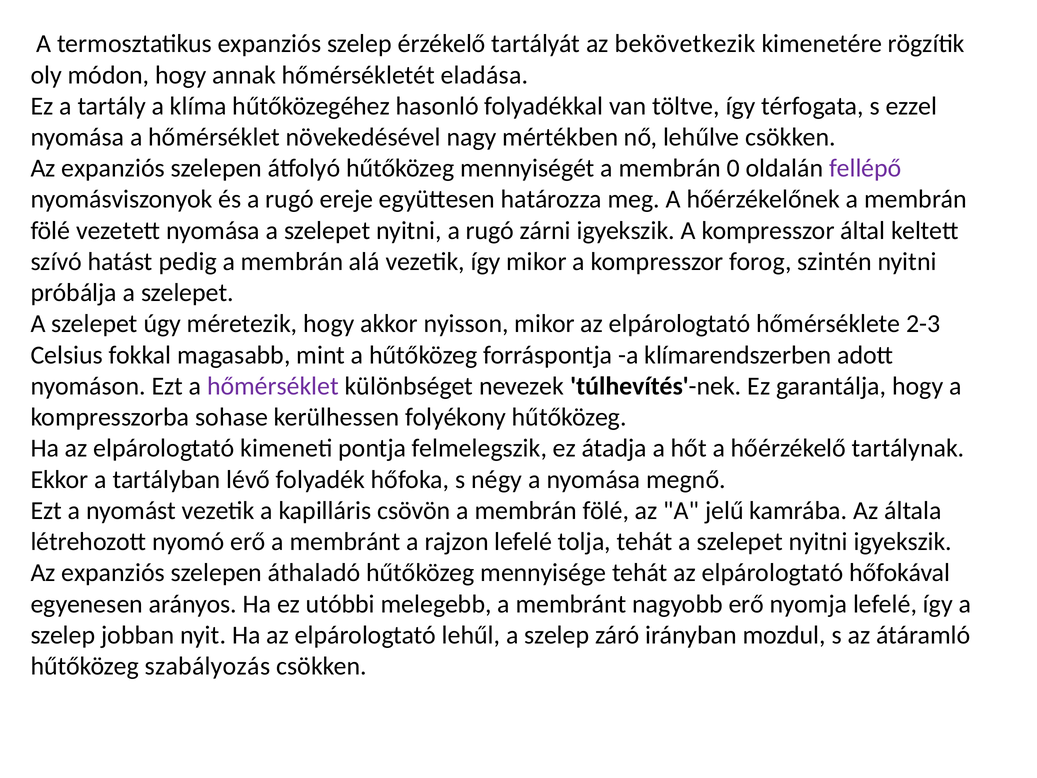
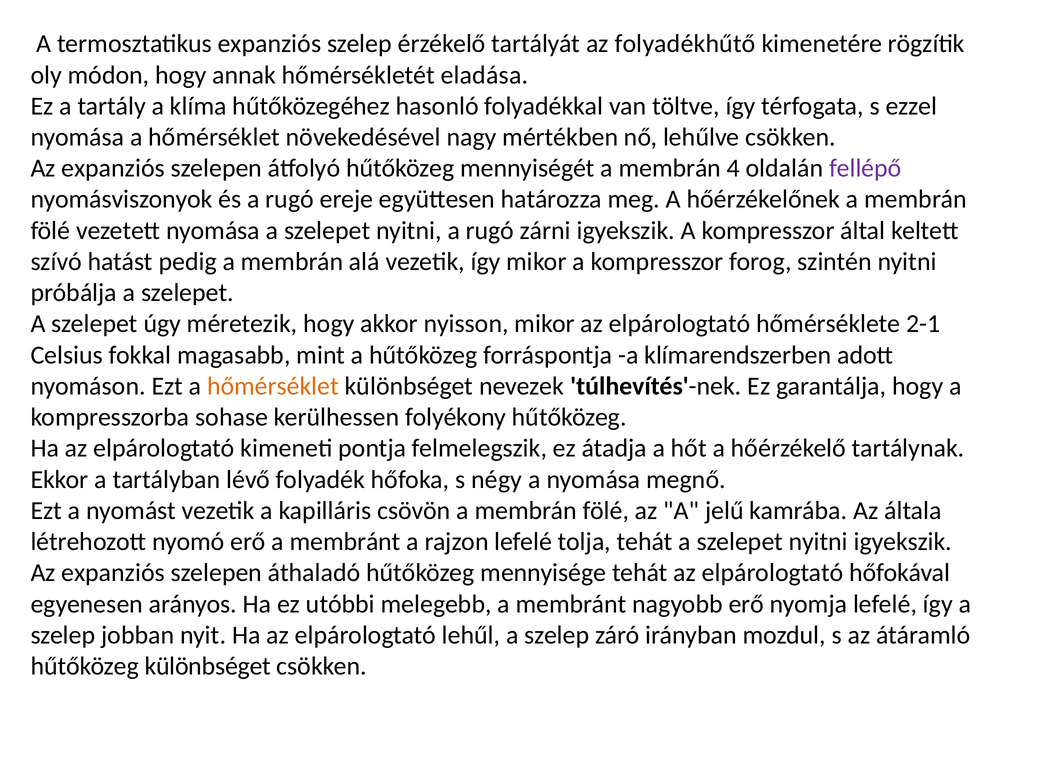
bekövetkezik: bekövetkezik -> folyadékhűtő (685, 44)
0: 0 -> 4 (733, 168)
2-3: 2-3 -> 2-1 (923, 324)
hőmérséklet colour: purple -> orange (273, 386)
hűtőközeg szabályozás: szabályozás -> különbséget (208, 666)
